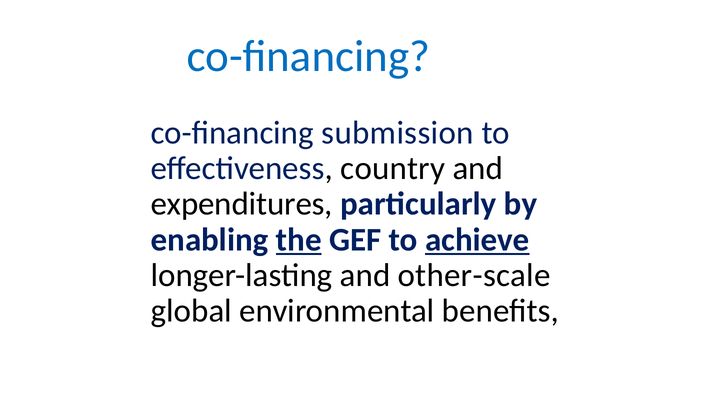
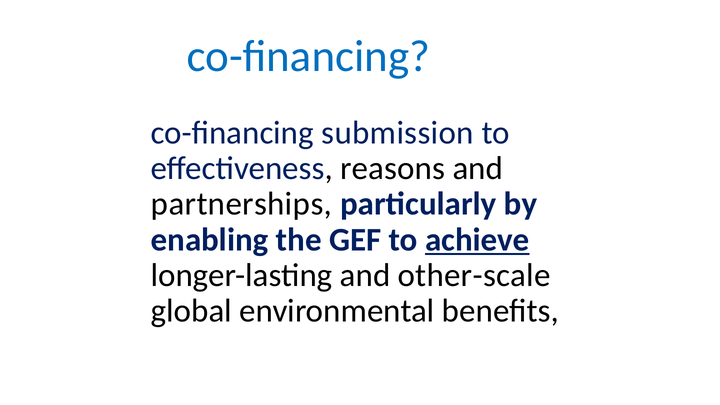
country: country -> reasons (393, 168)
expenditures: expenditures -> partnerships (241, 204)
the underline: present -> none (299, 240)
